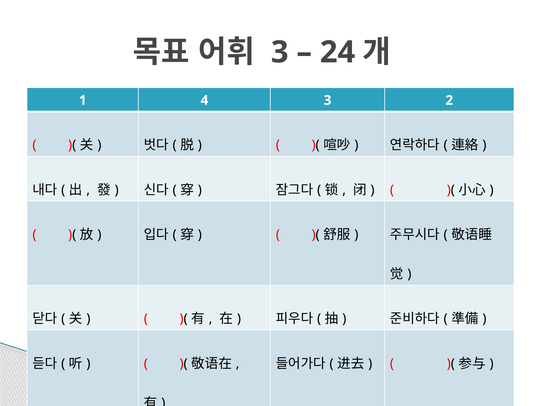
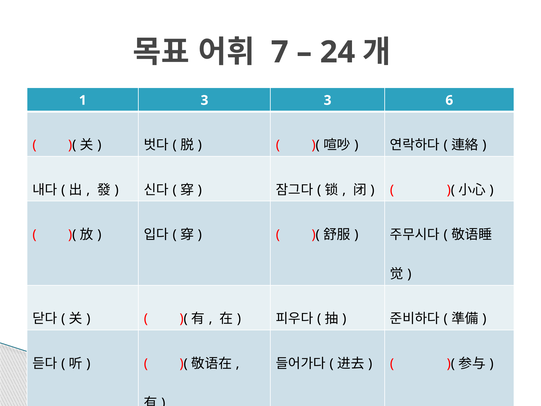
3: 3 -> 7 (280, 52)
1 4: 4 -> 3 (204, 100)
2: 2 -> 6 (449, 100)
